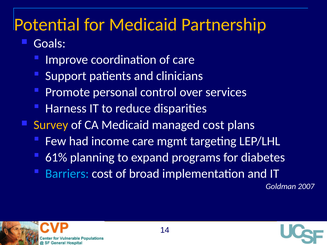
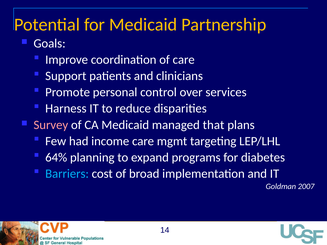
Survey colour: yellow -> pink (51, 125)
managed cost: cost -> that (214, 125)
61%: 61% -> 64% (56, 158)
